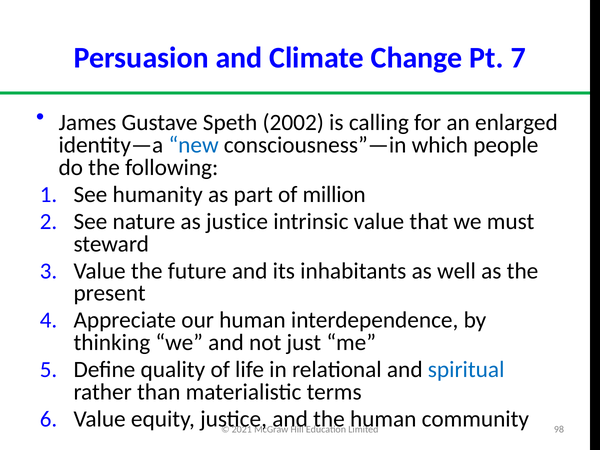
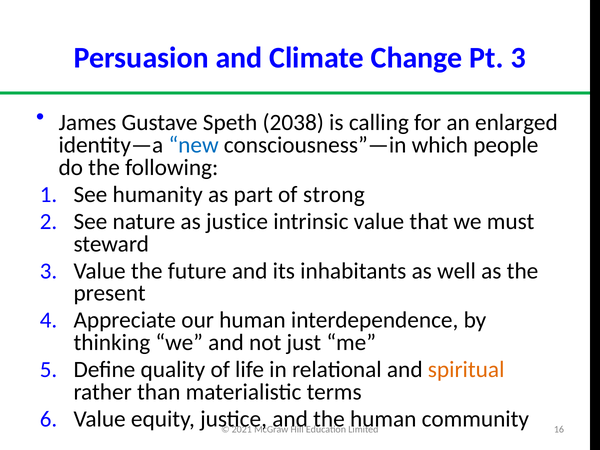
Pt 7: 7 -> 3 (518, 58)
2002: 2002 -> 2038 (293, 123)
million: million -> strong (334, 195)
spiritual colour: blue -> orange (466, 370)
98: 98 -> 16 (559, 430)
